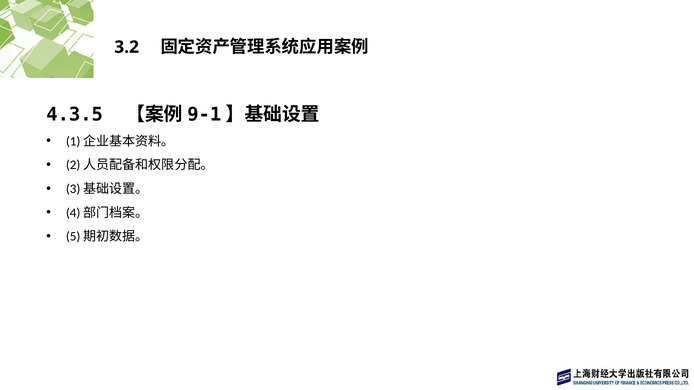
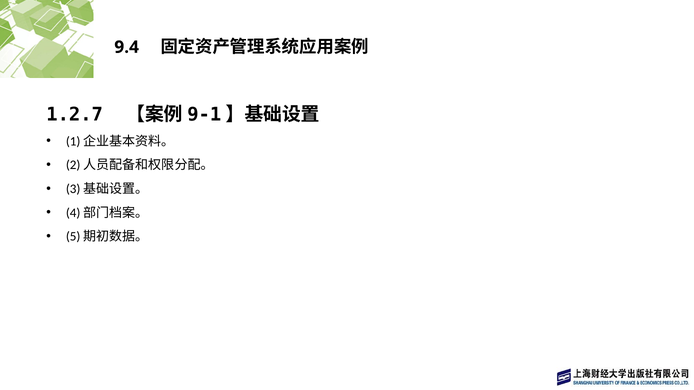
3.2: 3.2 -> 9.4 (127, 47)
4.3.5: 4.3.5 -> 1.2.7 (75, 115)
